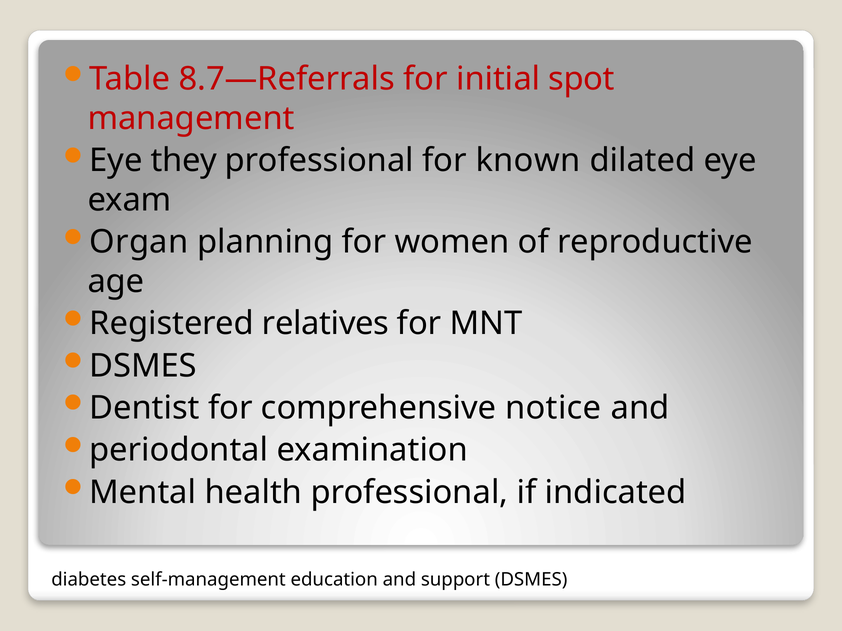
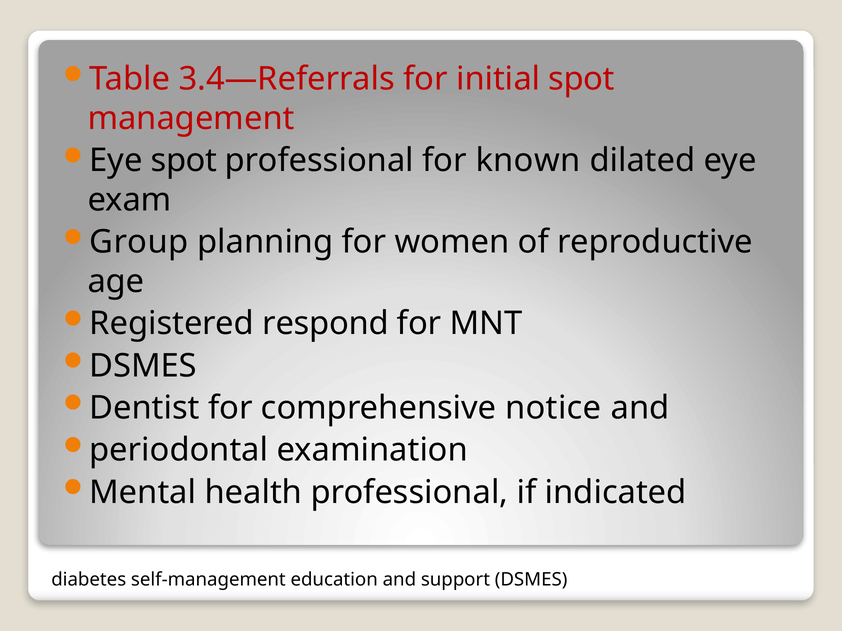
8.7—Referrals: 8.7—Referrals -> 3.4—Referrals (287, 79)
Eye they: they -> spot (184, 161)
Organ: Organ -> Group (139, 242)
relatives: relatives -> respond (326, 324)
